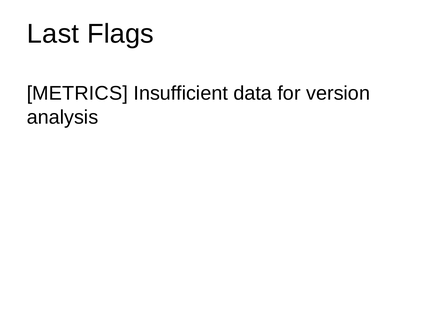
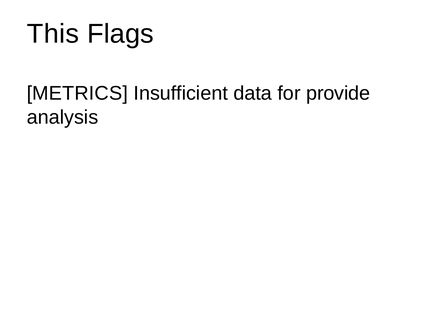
Last: Last -> This (53, 34)
version: version -> provide (338, 94)
